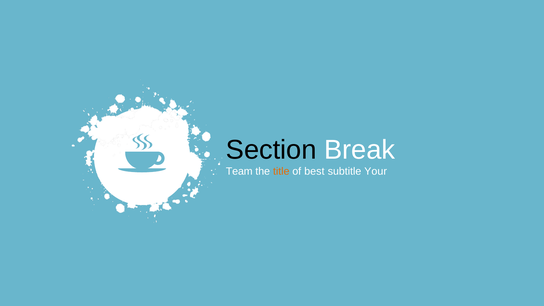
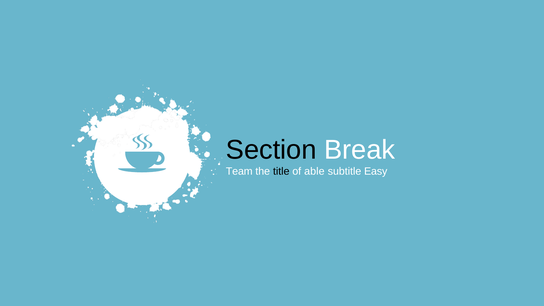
title colour: orange -> black (281, 172)
best: best -> able (314, 172)
Your: Your -> Easy (376, 172)
